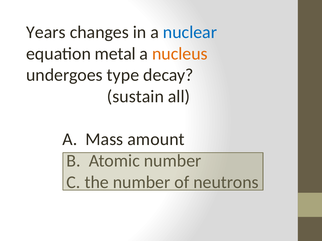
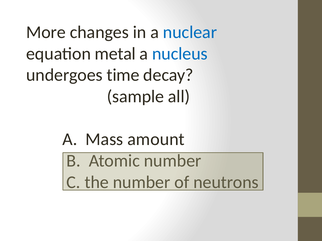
Years: Years -> More (46, 32)
nucleus colour: orange -> blue (180, 54)
type: type -> time (123, 75)
sustain: sustain -> sample (135, 97)
